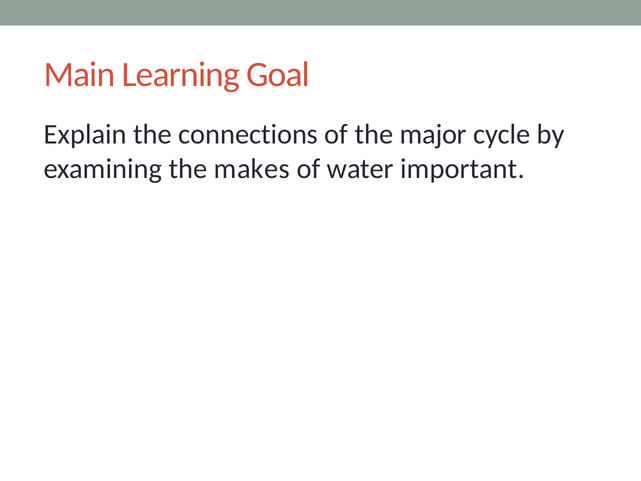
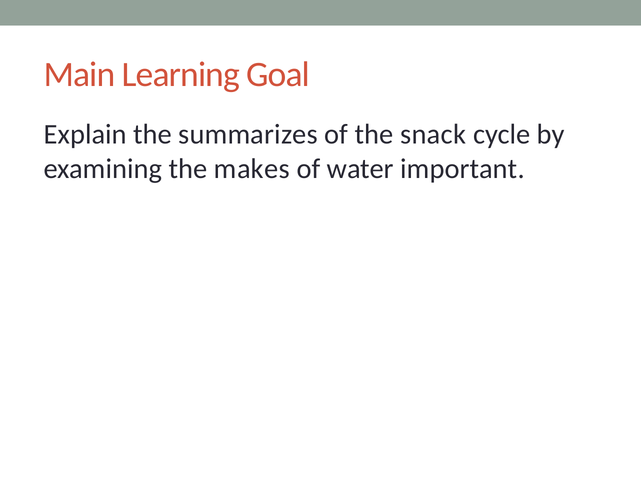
connections: connections -> summarizes (248, 134)
major: major -> snack (433, 134)
